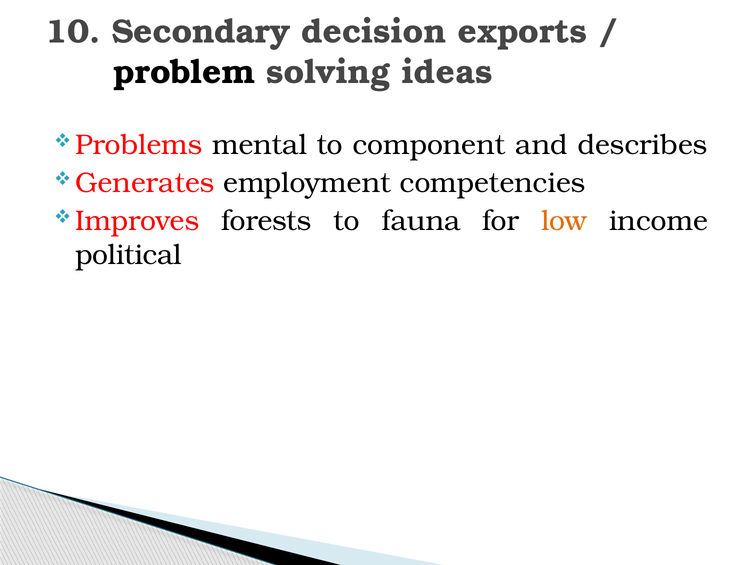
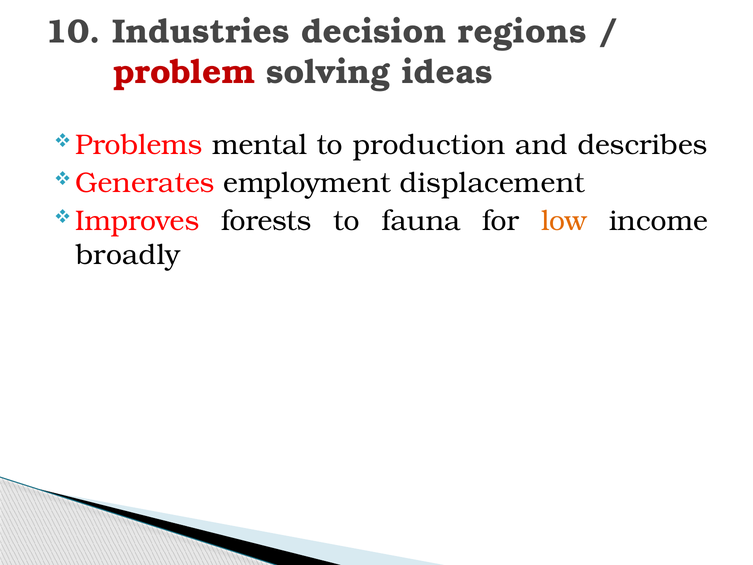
Secondary: Secondary -> Industries (201, 32)
exports: exports -> regions (522, 32)
problem colour: black -> red (184, 72)
component: component -> production (429, 145)
competencies: competencies -> displacement (493, 183)
political: political -> broadly (128, 255)
